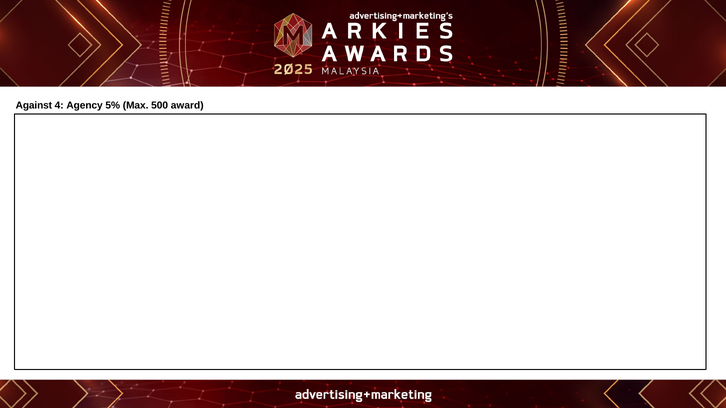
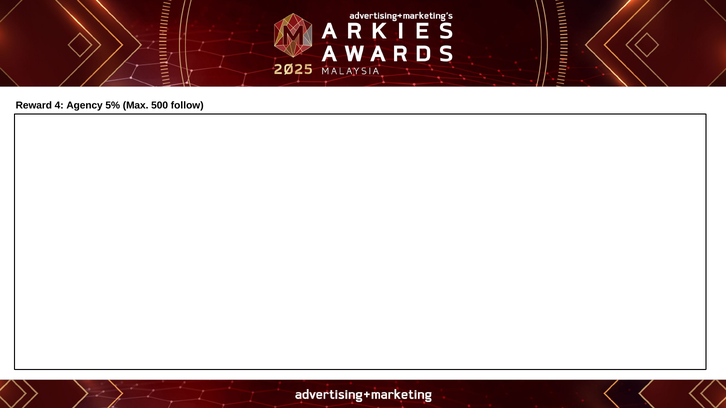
Against: Against -> Reward (34, 106)
award: award -> follow (187, 106)
